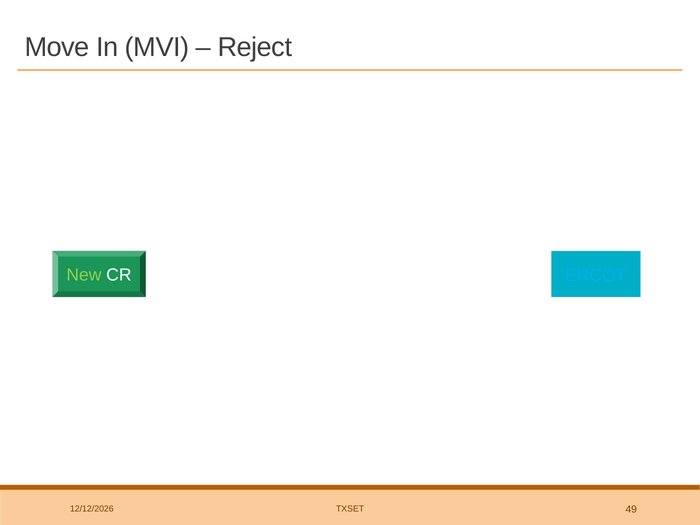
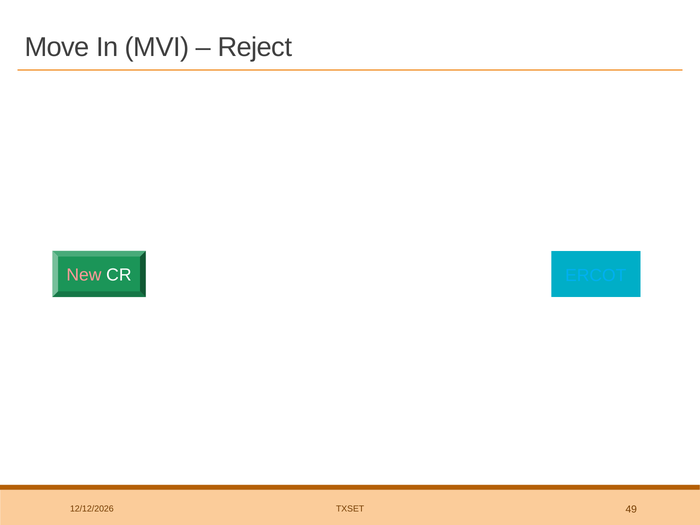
New colour: light green -> pink (84, 275)
